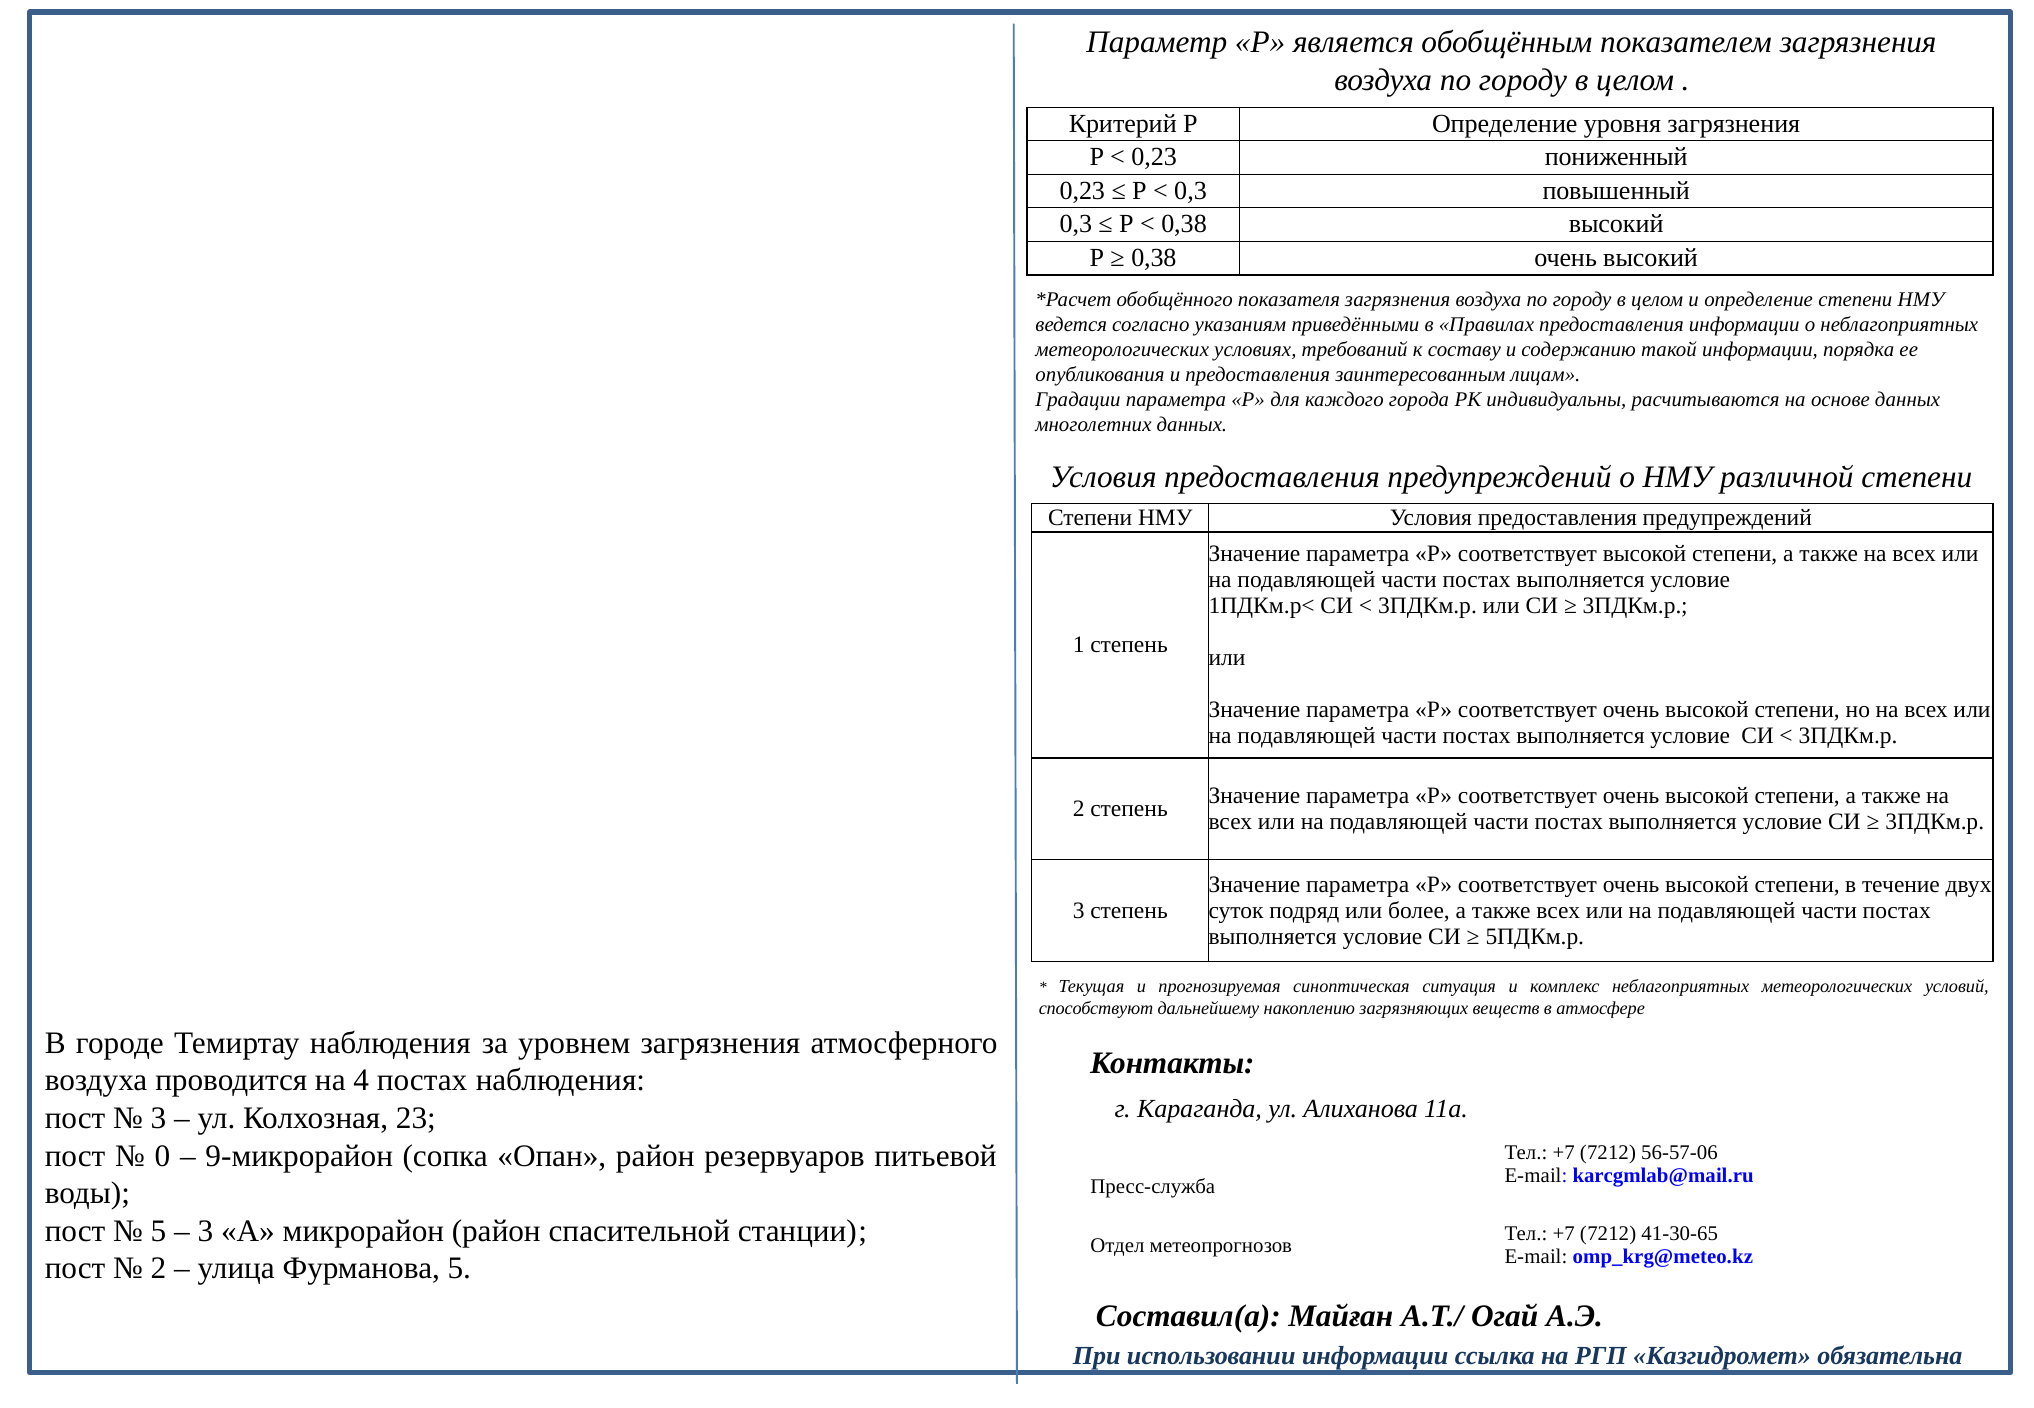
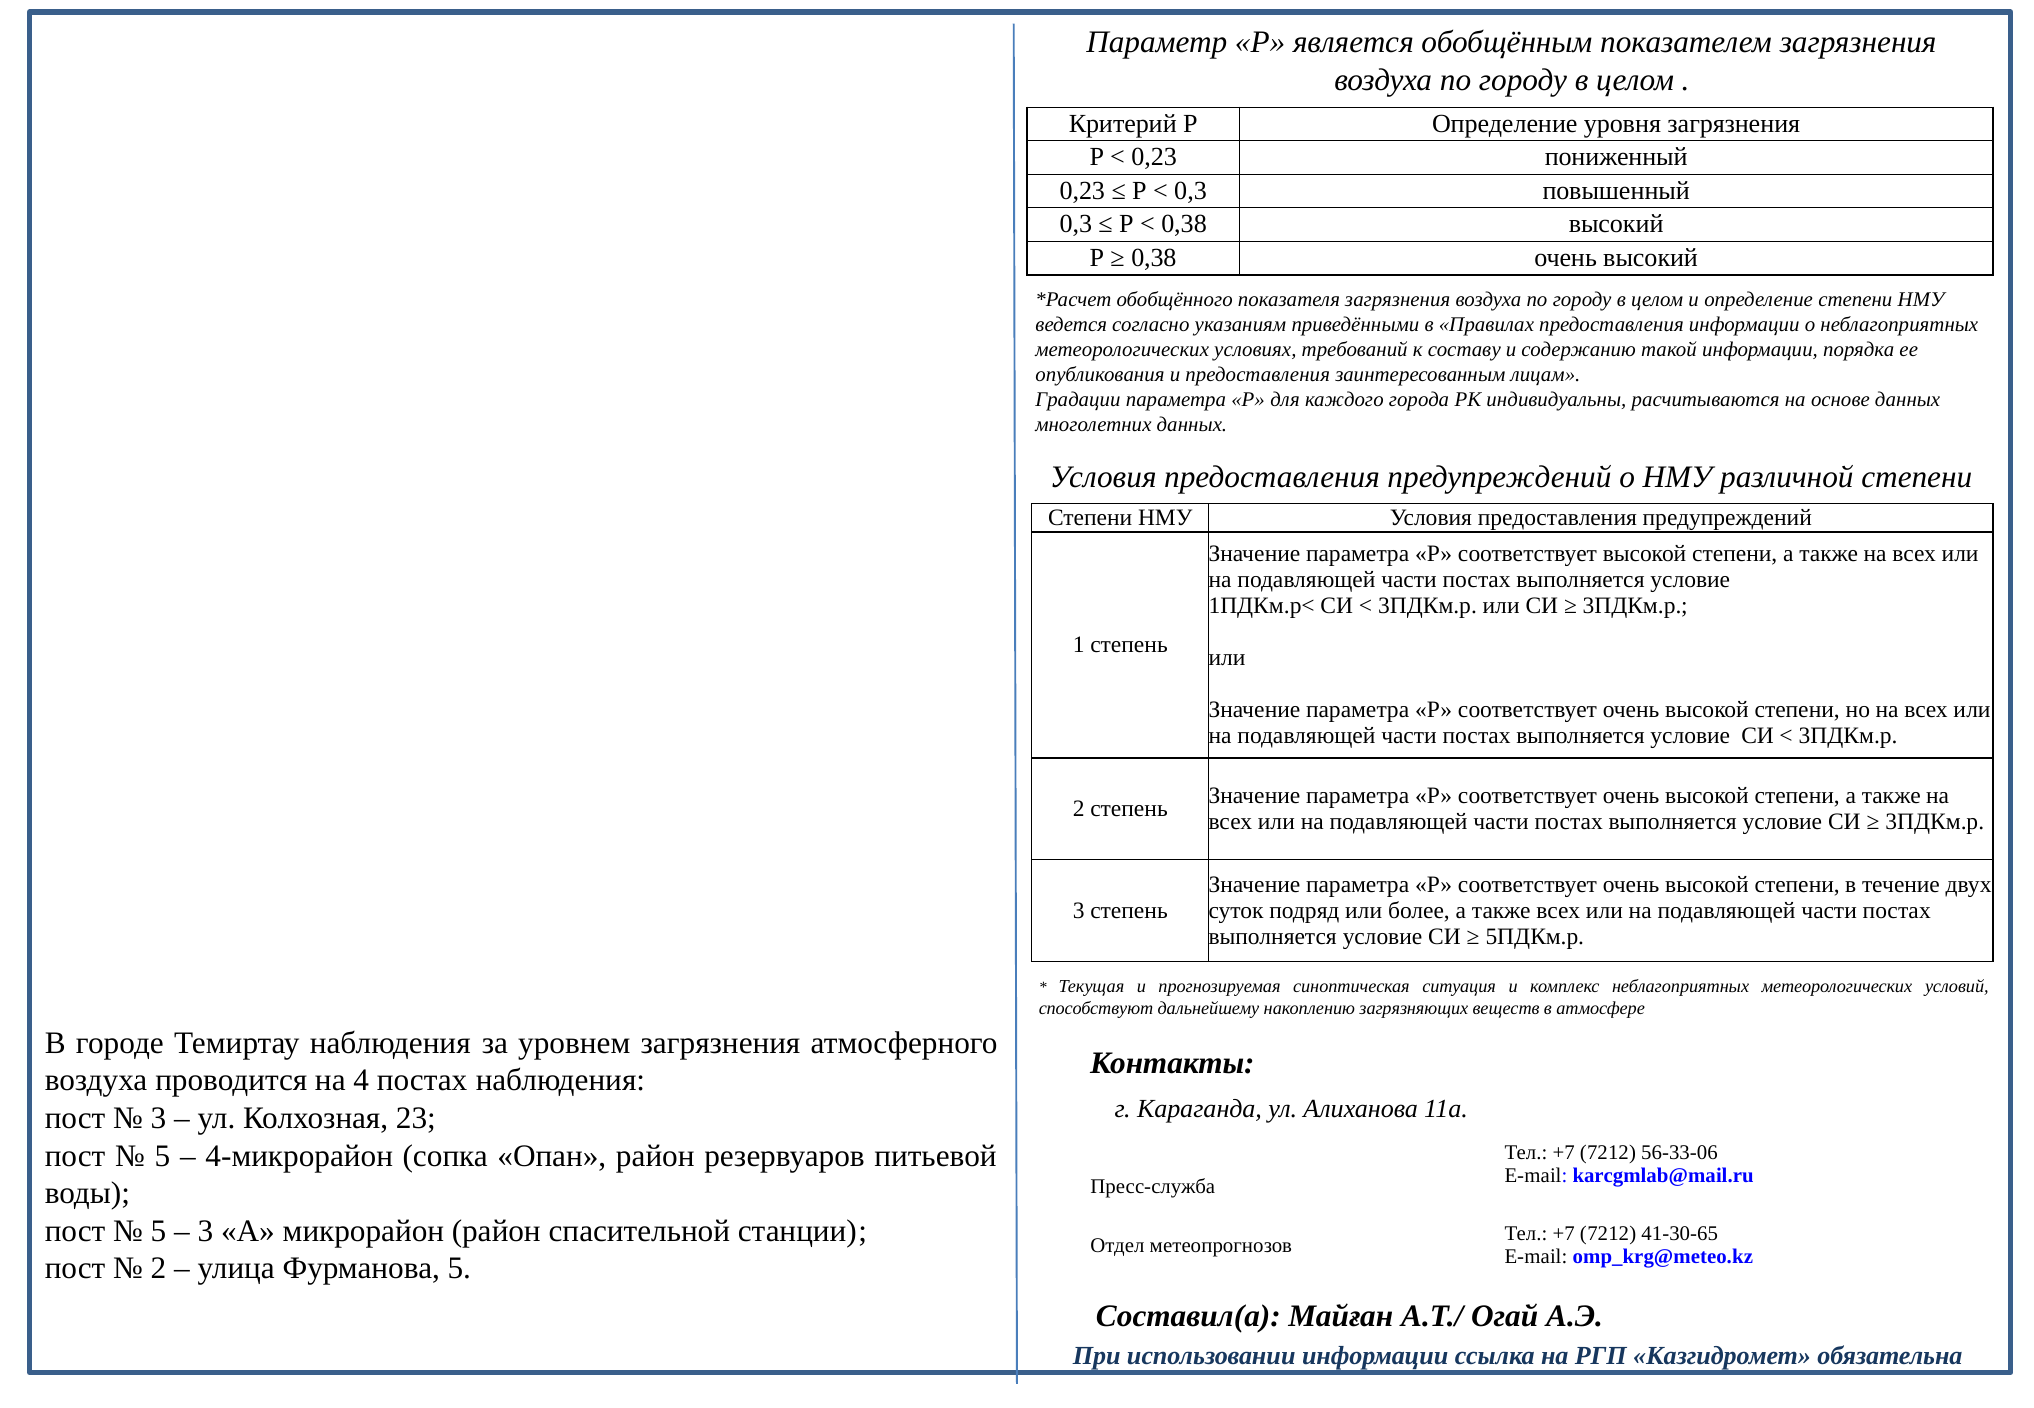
0: 0 -> 5 (162, 1156)
9-микрорайон: 9-микрорайон -> 4-микрорайон (299, 1156)
56-57-06: 56-57-06 -> 56-33-06 (1679, 1152)
